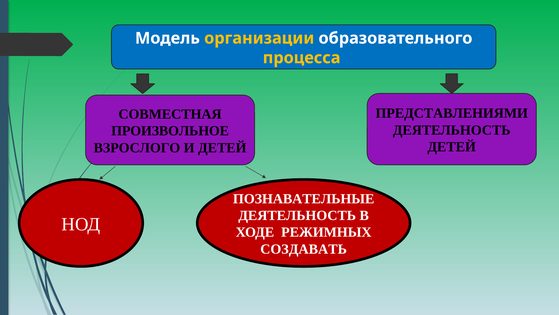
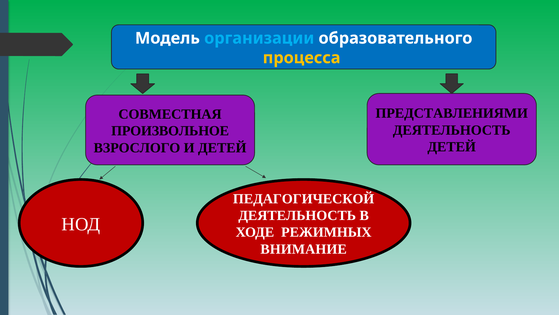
организации colour: yellow -> light blue (259, 38)
ПОЗНАВАТЕЛЬНЫЕ: ПОЗНАВАТЕЛЬНЫЕ -> ПЕДАГОГИЧЕСКОЙ (304, 198)
СОЗДАВАТЬ: СОЗДАВАТЬ -> ВНИМАНИЕ (304, 249)
